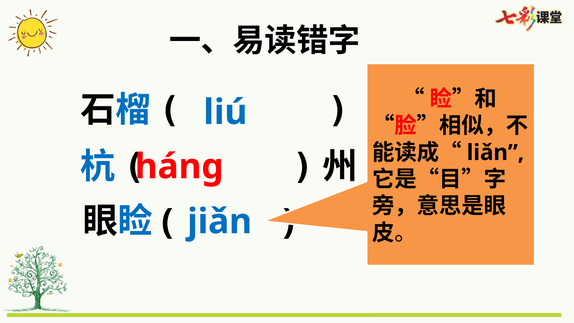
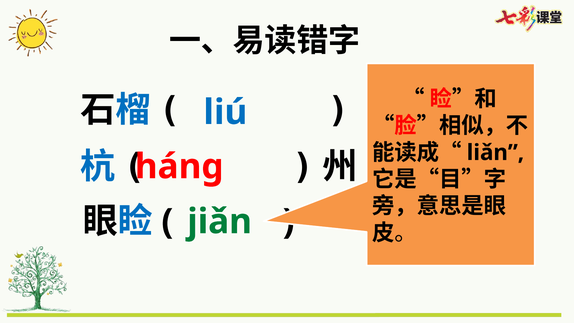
jiǎn colour: blue -> green (220, 222)
